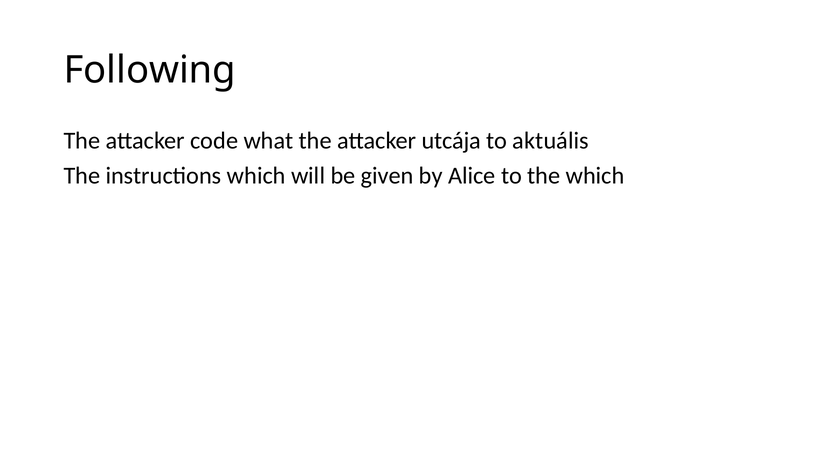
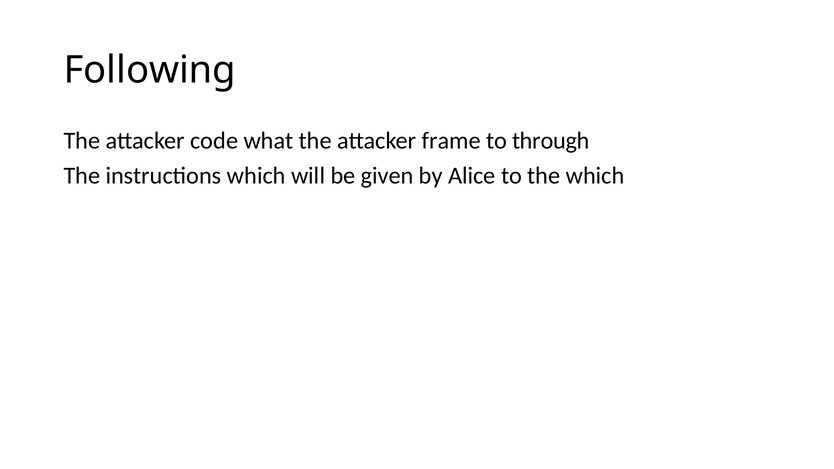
utcája: utcája -> frame (451, 141)
aktuális: aktuális -> through (551, 141)
